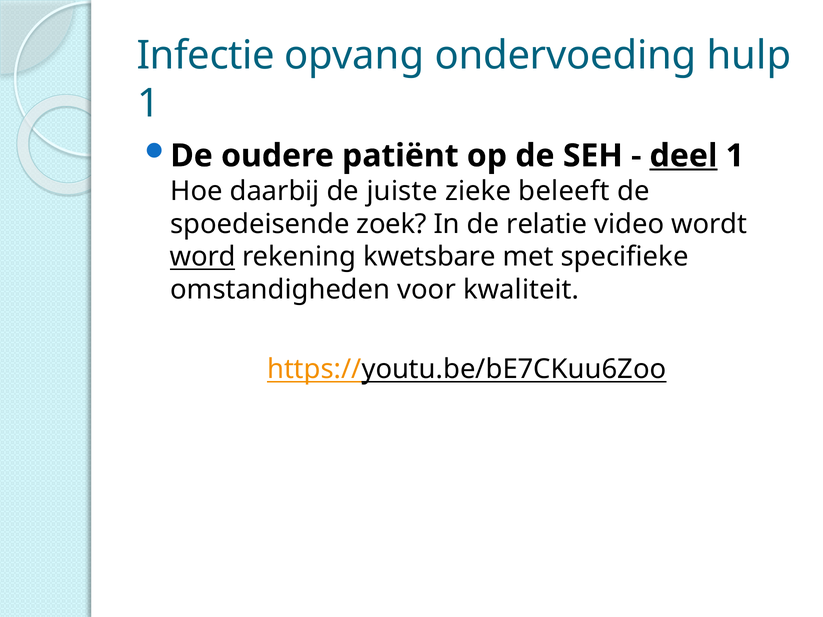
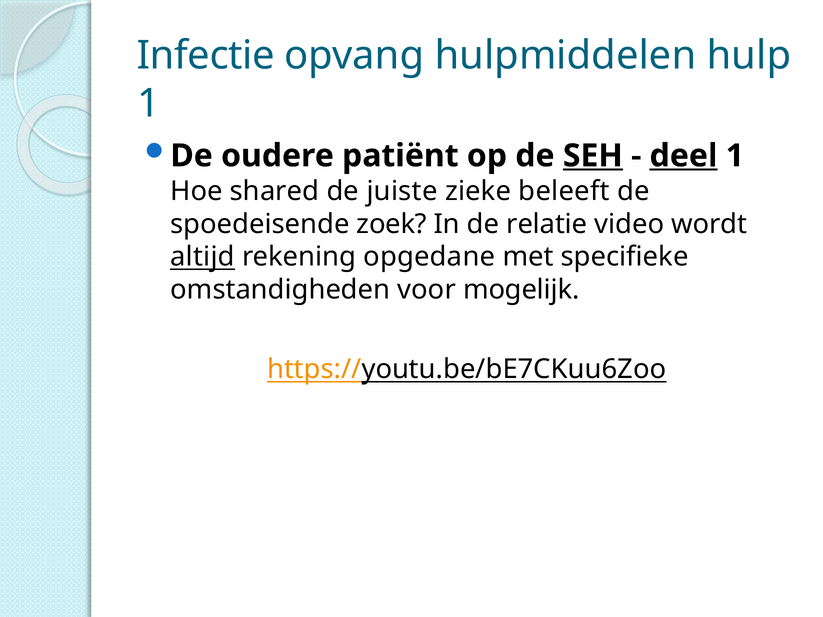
ondervoeding: ondervoeding -> hulpmiddelen (565, 56)
SEH underline: none -> present (593, 156)
daarbij: daarbij -> shared (275, 191)
word: word -> altijd (202, 257)
kwetsbare: kwetsbare -> opgedane (429, 257)
kwaliteit: kwaliteit -> mogelijk (521, 290)
